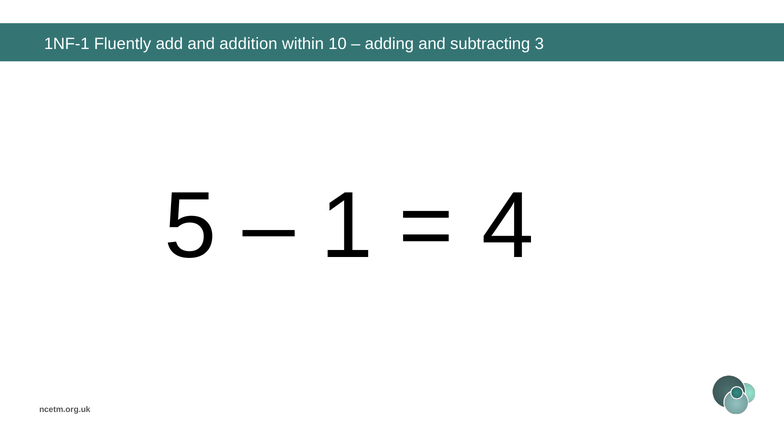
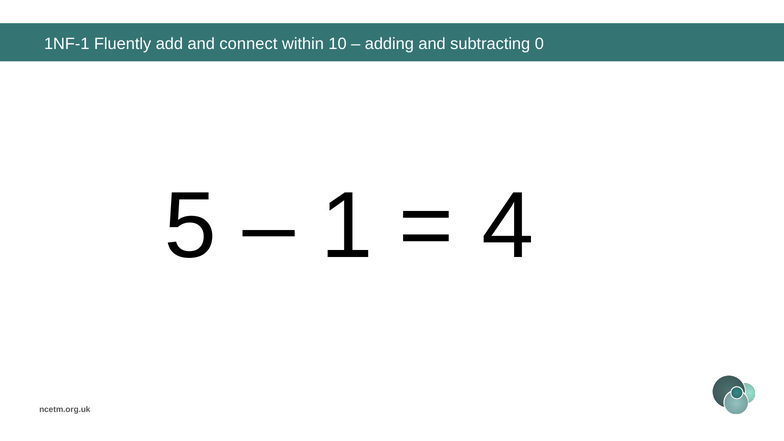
addition: addition -> connect (248, 44)
3: 3 -> 0 (539, 44)
